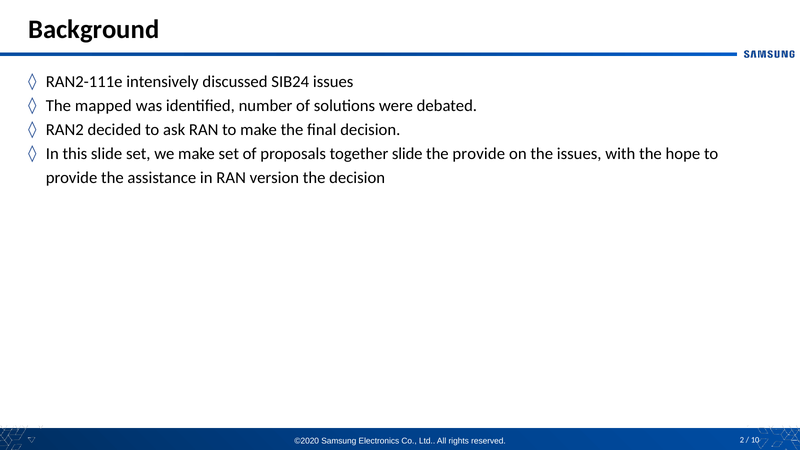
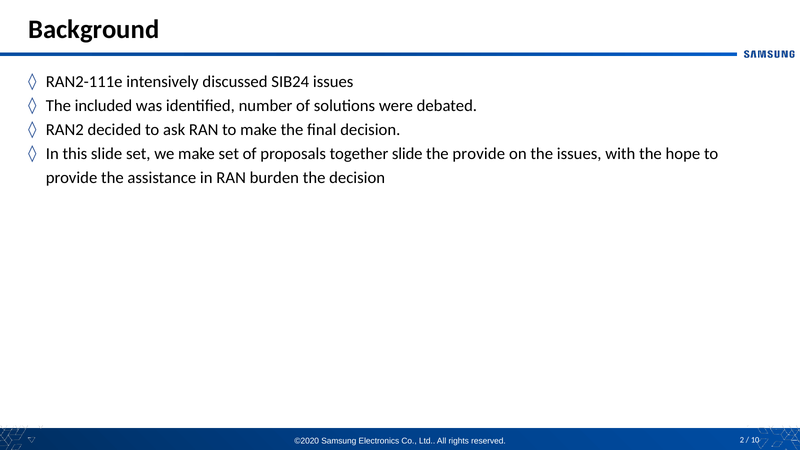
mapped: mapped -> included (103, 106)
version: version -> burden (274, 178)
